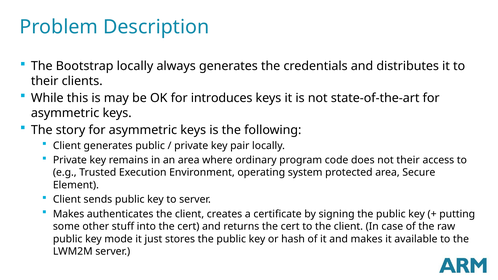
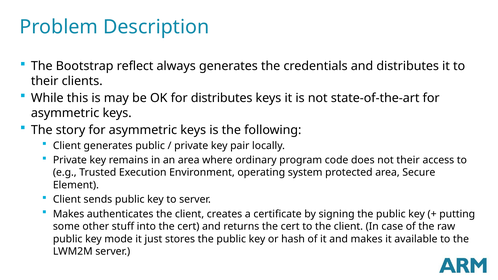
Bootstrap locally: locally -> reflect (135, 66)
for introduces: introduces -> distributes (222, 98)
